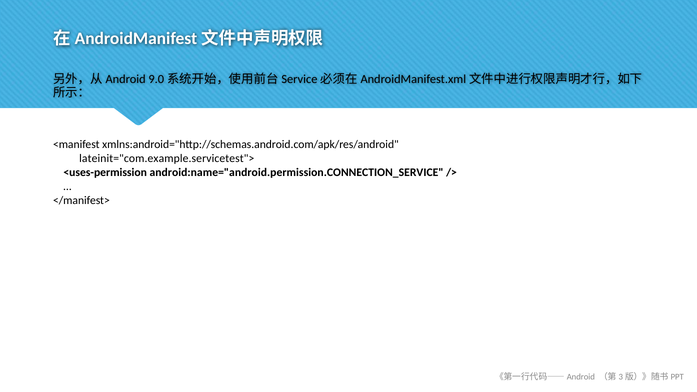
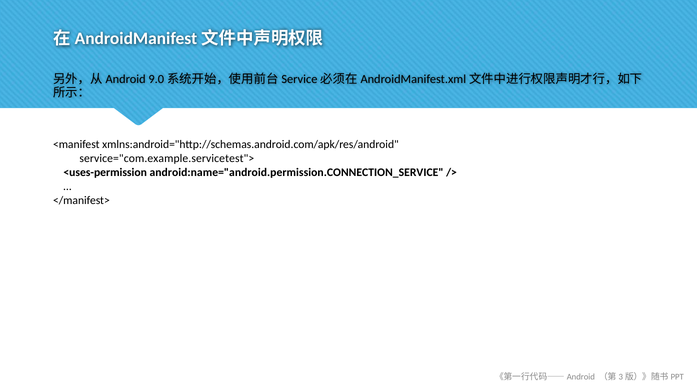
lateinit="com.example.servicetest">: lateinit="com.example.servicetest"> -> service="com.example.servicetest"> (167, 158)
